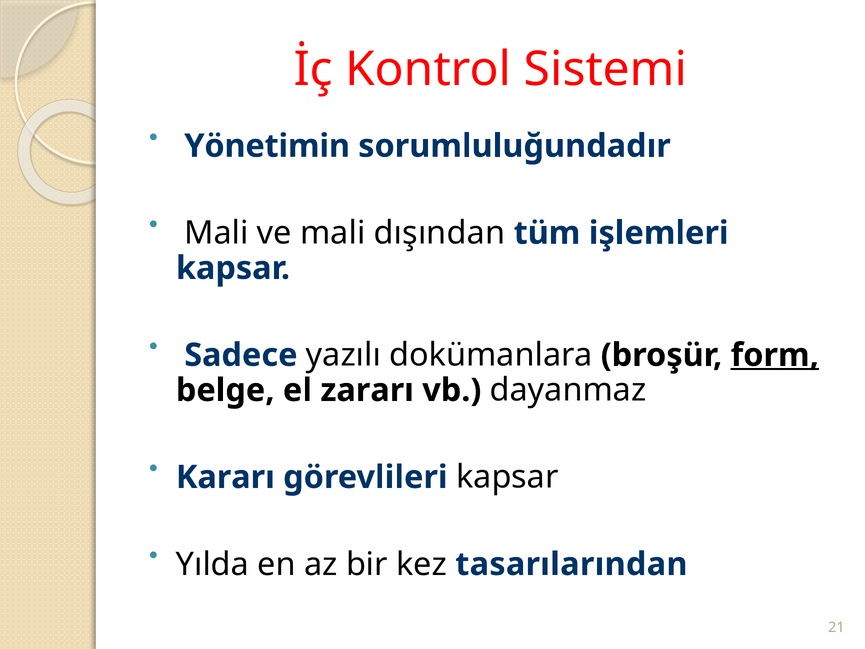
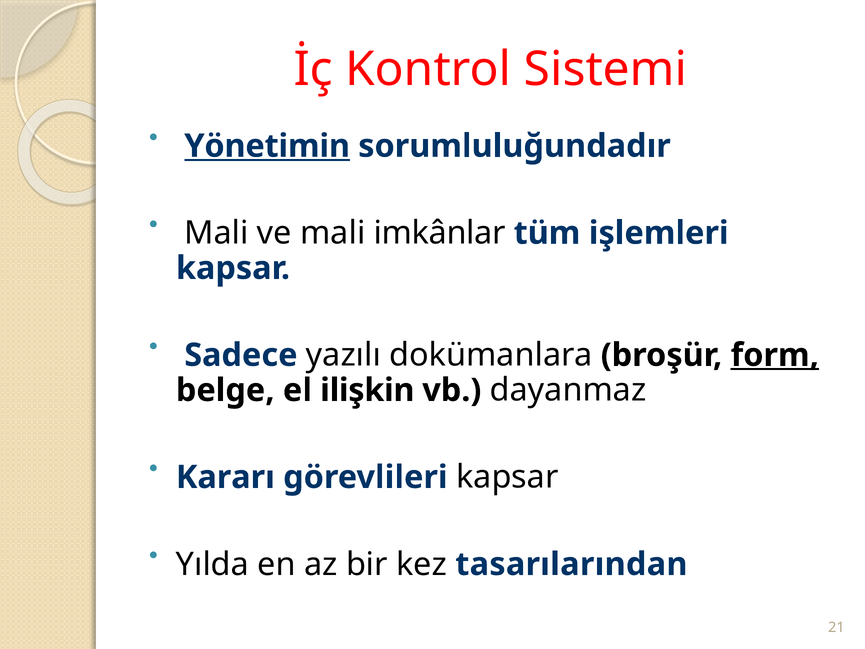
Yönetimin underline: none -> present (267, 146)
dışından: dışından -> imkânlar (440, 233)
zararı: zararı -> ilişkin (367, 390)
